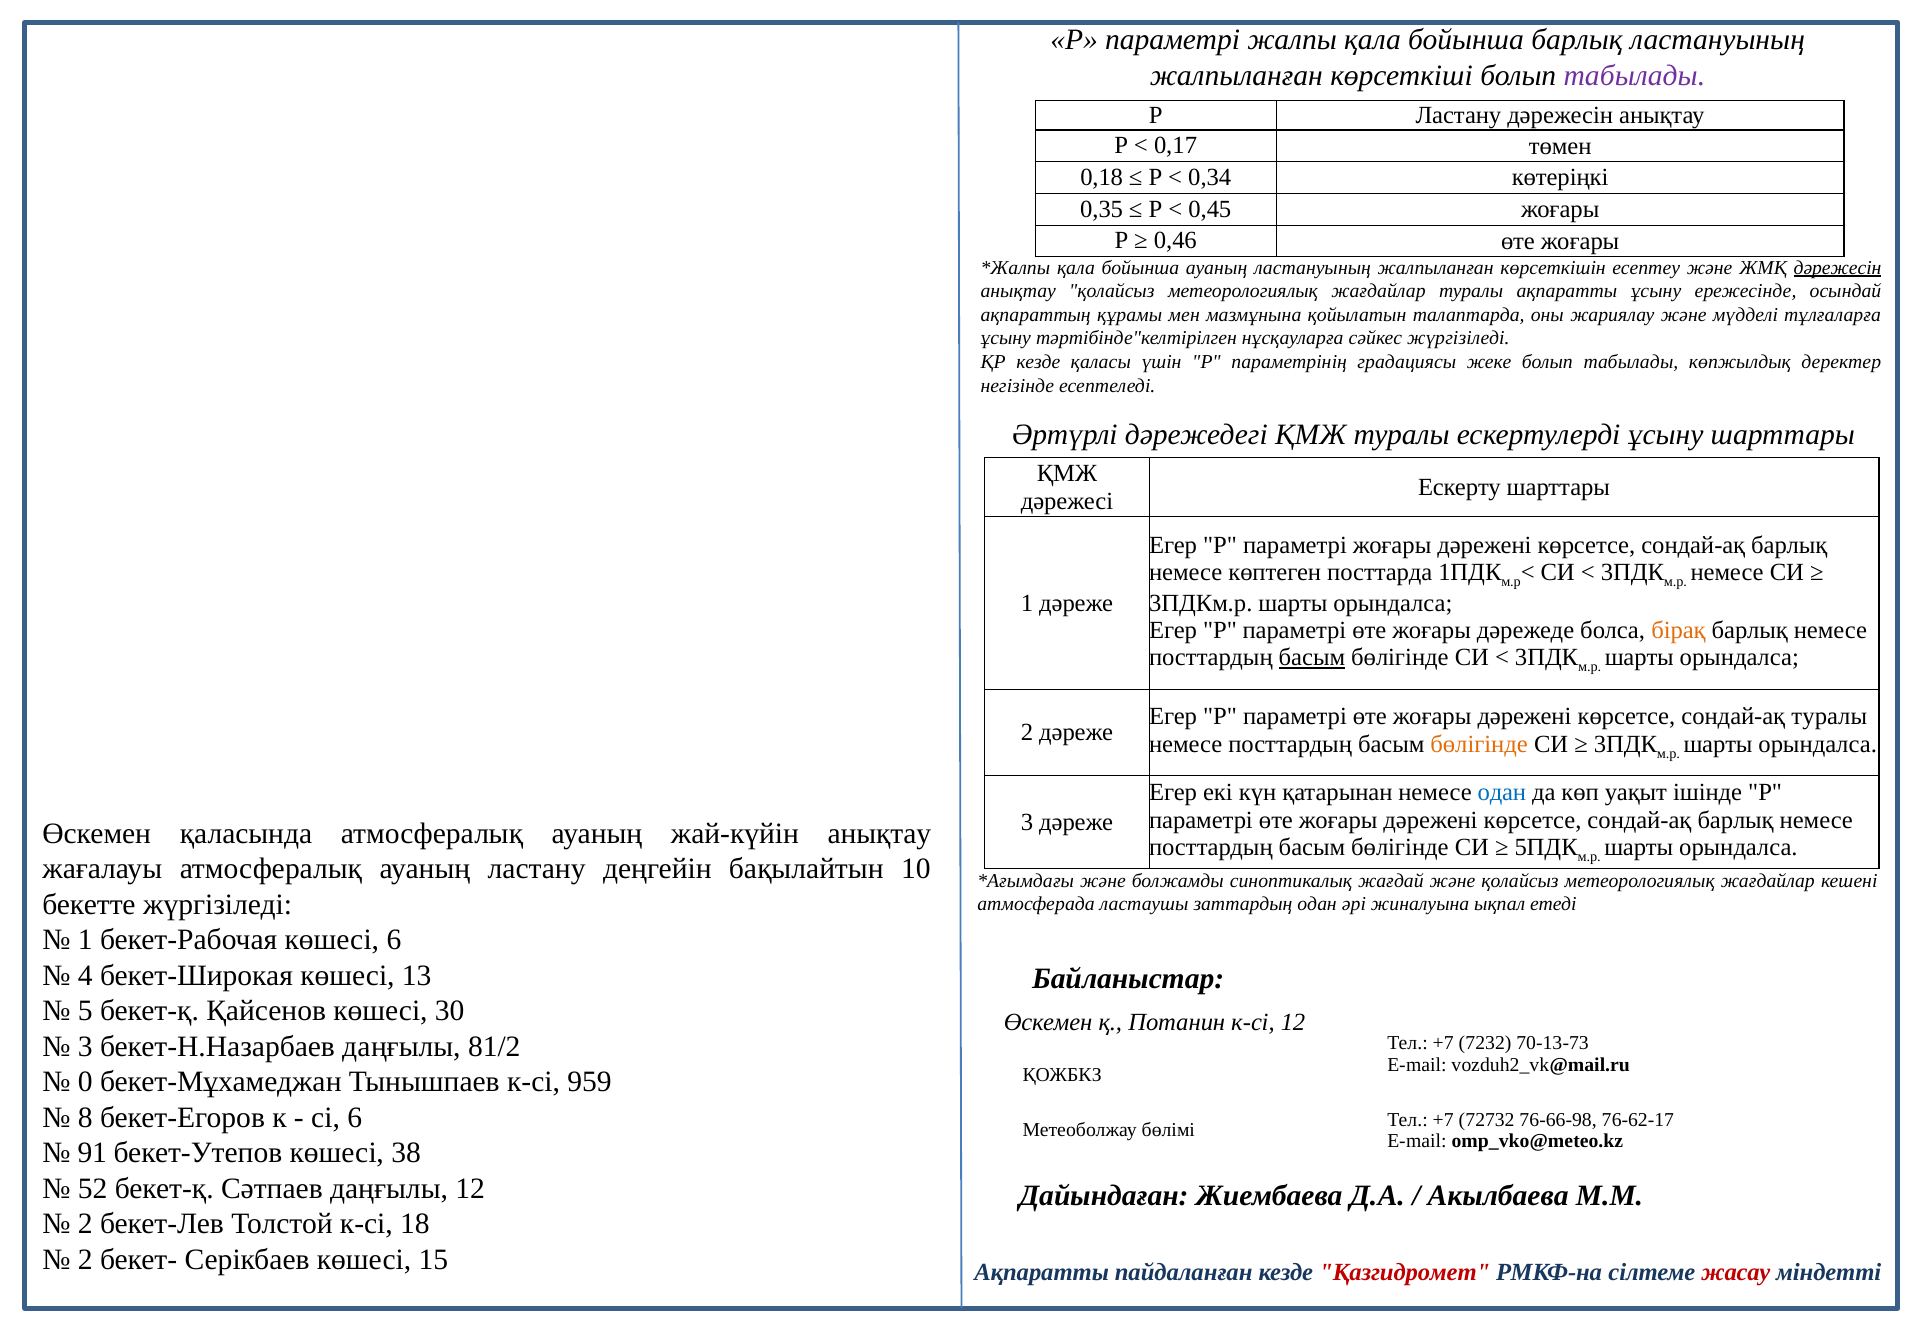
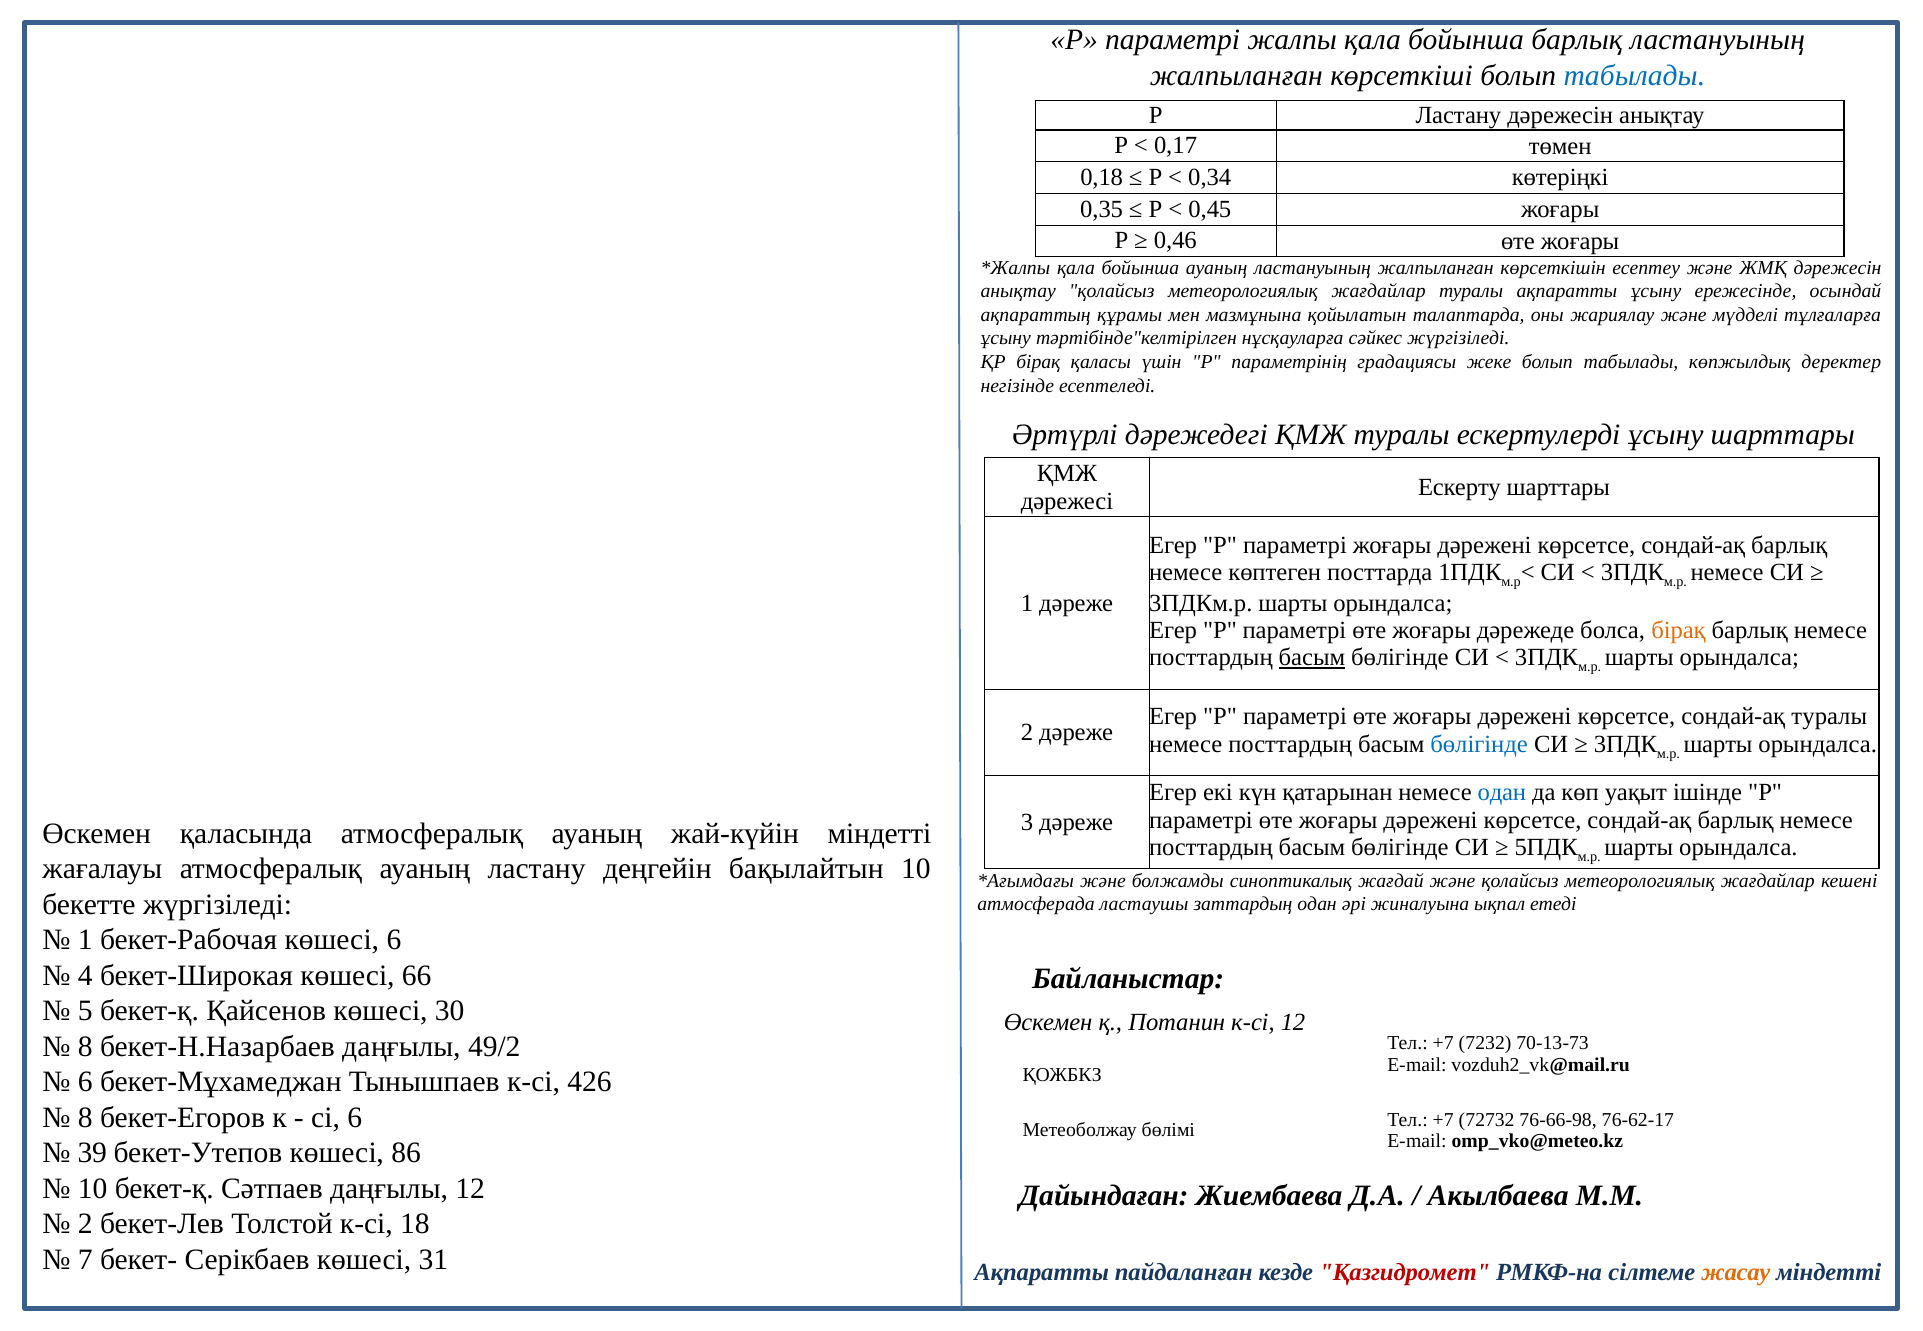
табылады colour: purple -> blue (1634, 76)
дәрежесін underline: present -> none (1838, 268)
ҚР кезде: кезде -> бірақ (1038, 362)
бөлігінде colour: orange -> blue (1479, 744)
жай-күйін анықтау: анықтау -> міндетті (879, 834)
13: 13 -> 66 (417, 976)
3: 3 -> 8 (85, 1047)
81/2: 81/2 -> 49/2 (494, 1047)
0: 0 -> 6 (85, 1082)
959: 959 -> 426 (590, 1082)
91: 91 -> 39 (92, 1153)
38: 38 -> 86 (406, 1153)
52: 52 -> 10 (93, 1189)
2: 2 -> 7 (85, 1260)
15: 15 -> 31 (433, 1260)
жасау colour: red -> orange (1736, 1273)
